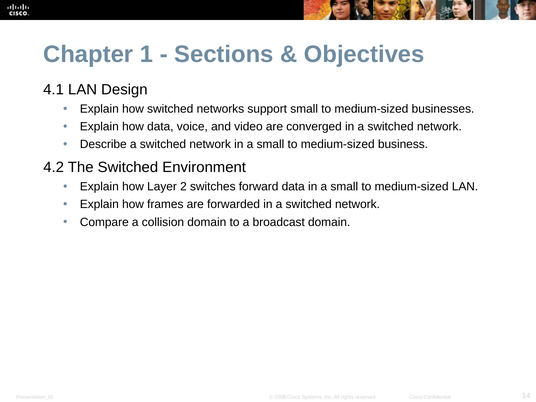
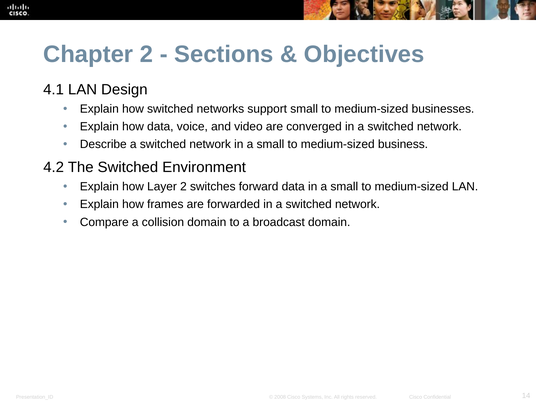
Chapter 1: 1 -> 2 (146, 54)
